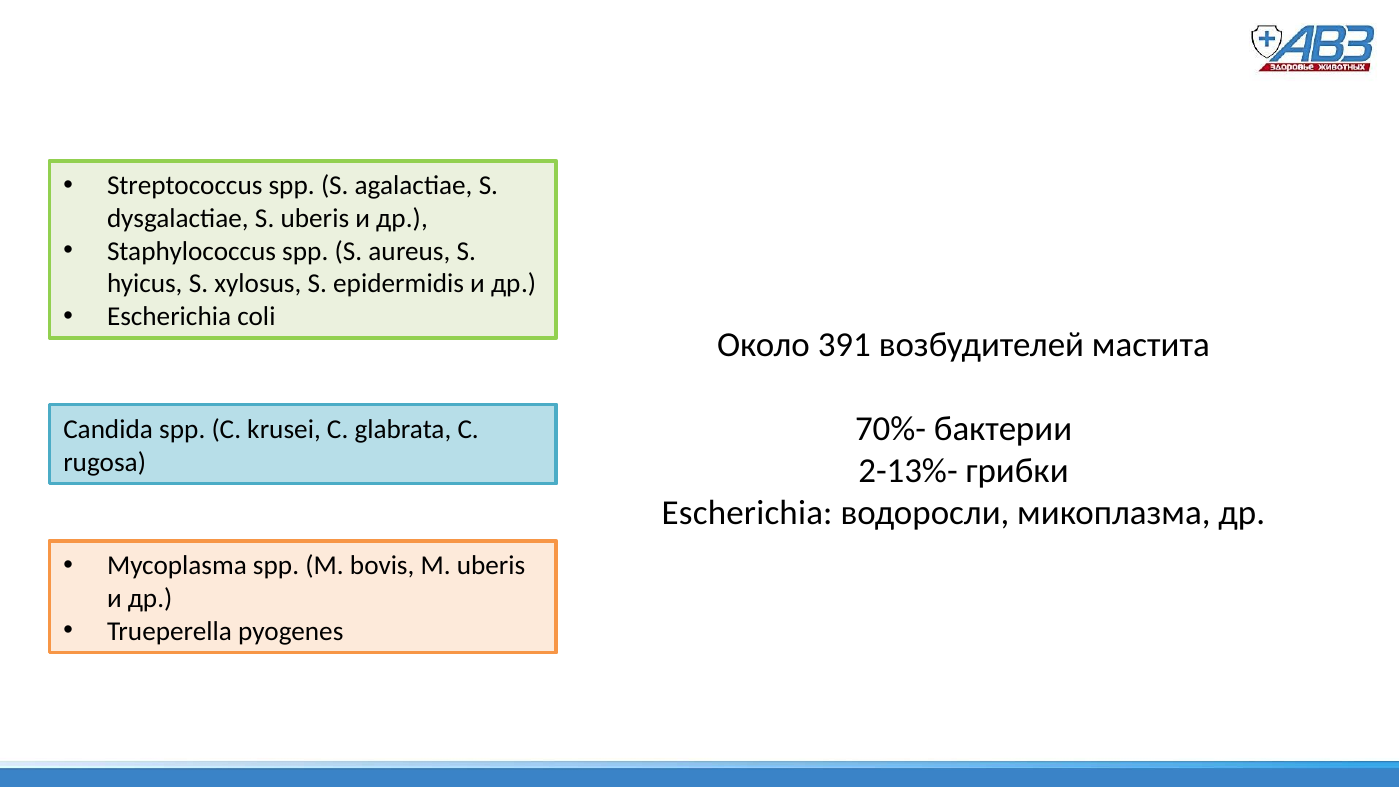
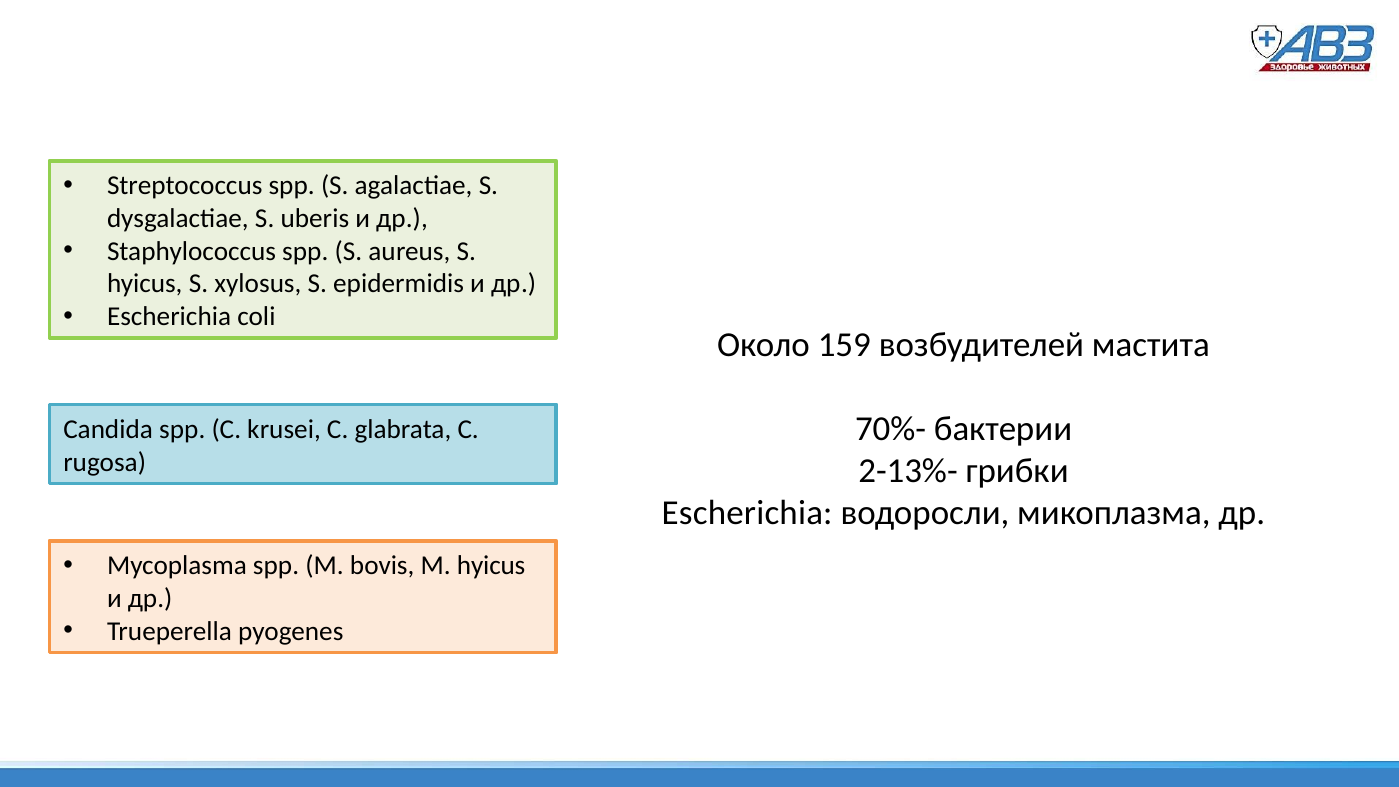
391: 391 -> 159 (844, 345)
M uberis: uberis -> hyicus (491, 566)
